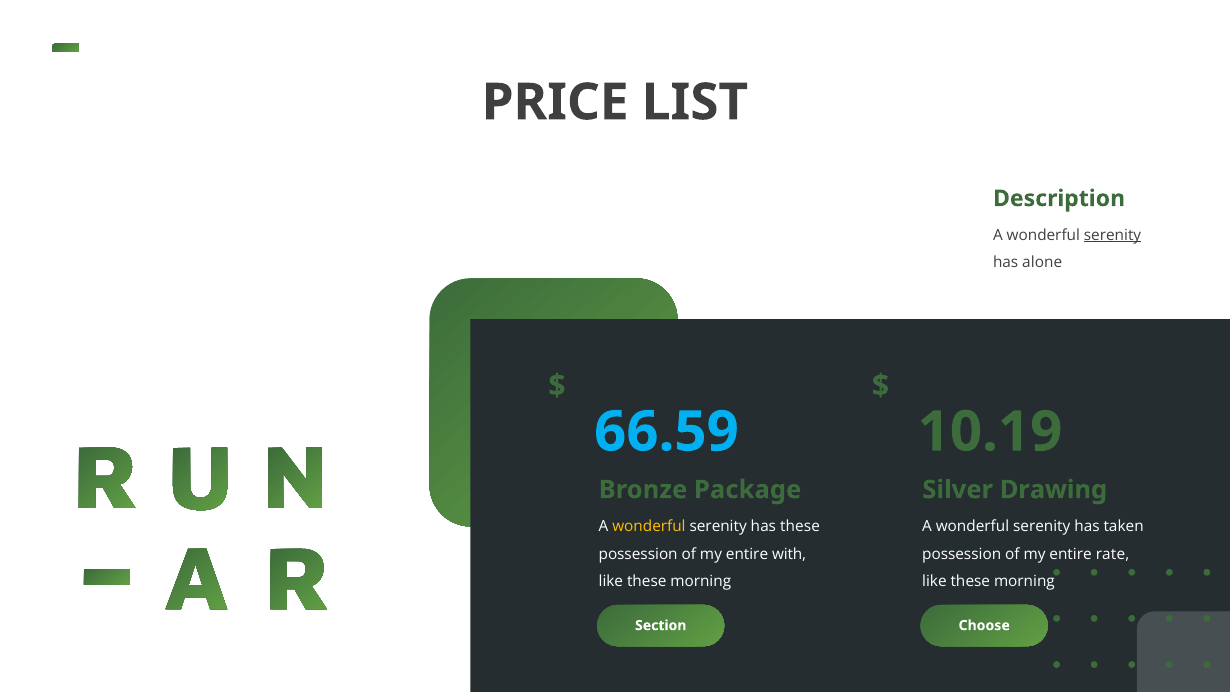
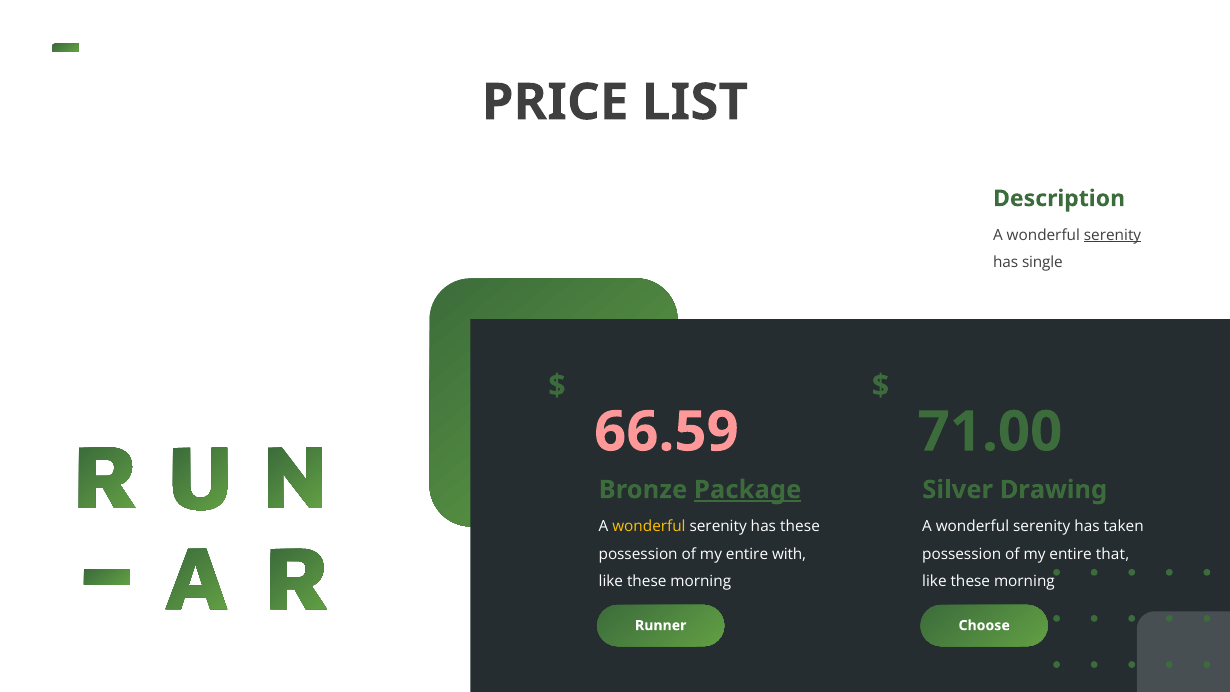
alone: alone -> single (1042, 263)
66.59 colour: light blue -> pink (666, 432)
10.19: 10.19 -> 71.00 (990, 432)
Package underline: none -> present (748, 490)
rate: rate -> that (1113, 554)
Section: Section -> Runner (661, 625)
